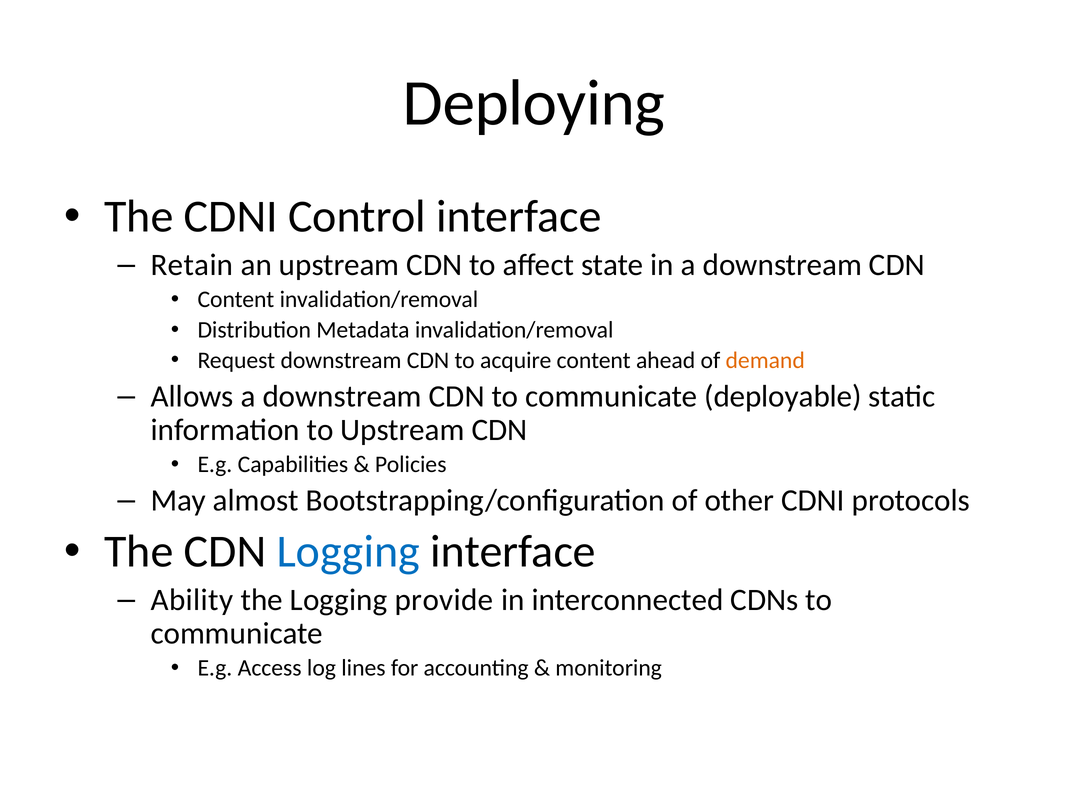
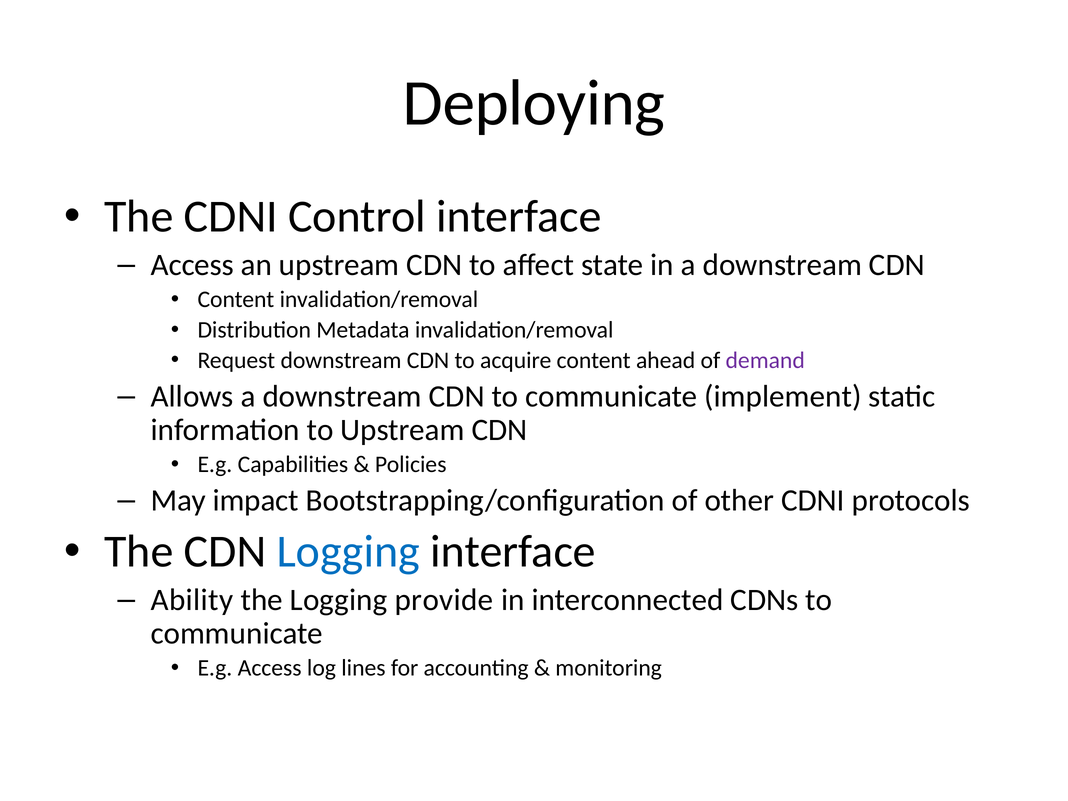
Retain: Retain -> Access (192, 265)
demand colour: orange -> purple (765, 360)
deployable: deployable -> implement (783, 396)
almost: almost -> impact (256, 500)
